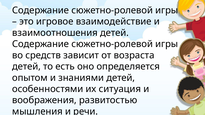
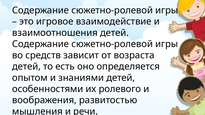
ситуация: ситуация -> ролевого (120, 89)
